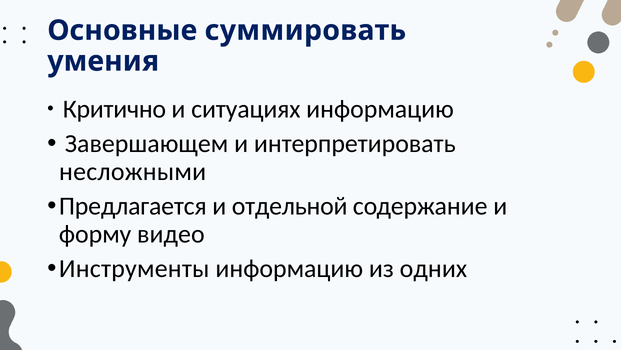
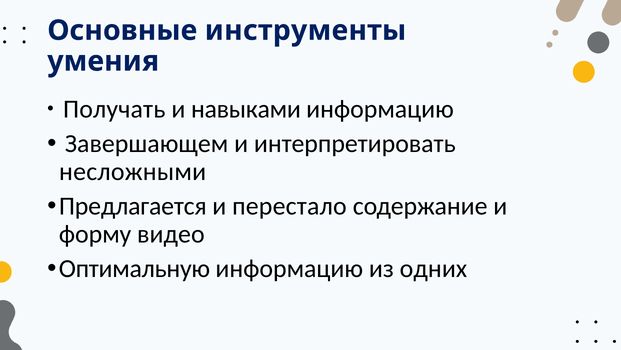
суммировать: суммировать -> инструменты (305, 30)
Критично: Критично -> Получать (114, 109)
ситуациях: ситуациях -> навыками (246, 109)
отдельной: отдельной -> перестало (289, 206)
Инструменты: Инструменты -> Оптимальную (134, 268)
